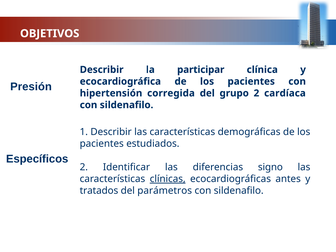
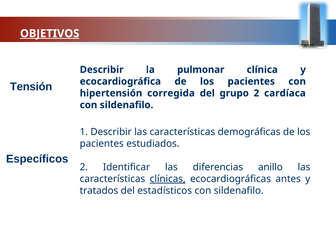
OBJETIVOS underline: none -> present (50, 34)
participar: participar -> pulmonar (201, 70)
Presión: Presión -> Tensión (31, 87)
signo: signo -> anillo (270, 167)
parámetros: parámetros -> estadísticos (165, 191)
